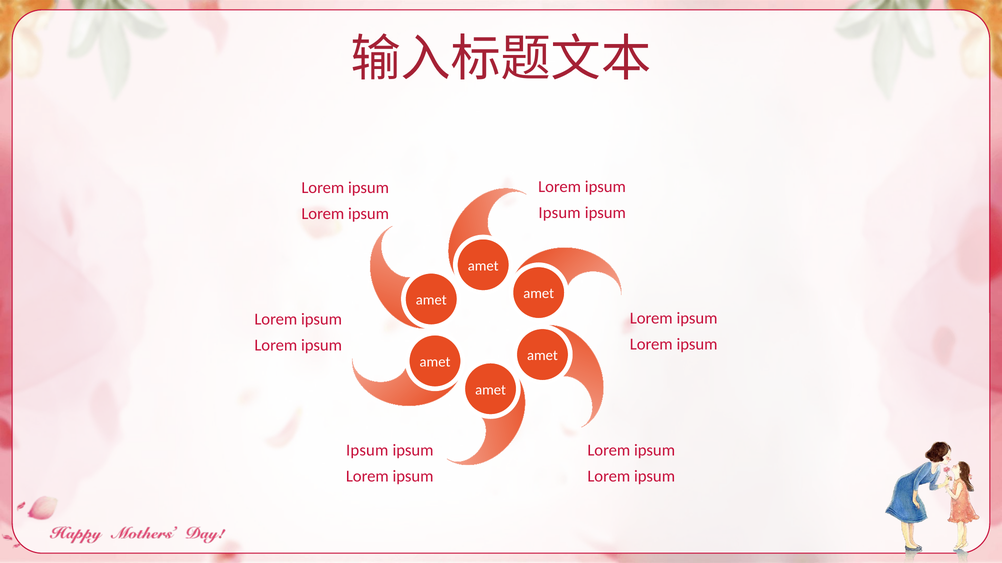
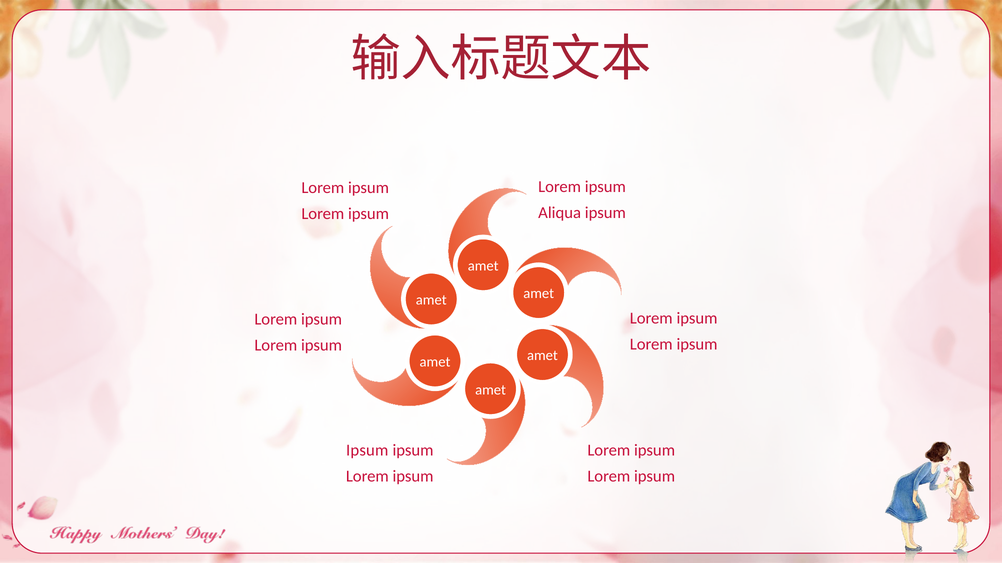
Ipsum: Ipsum -> Aliqua (560, 213)
